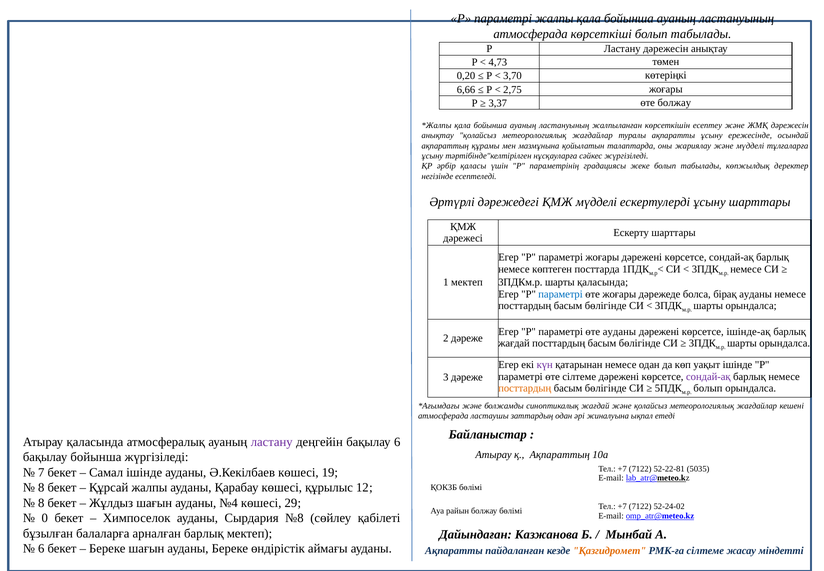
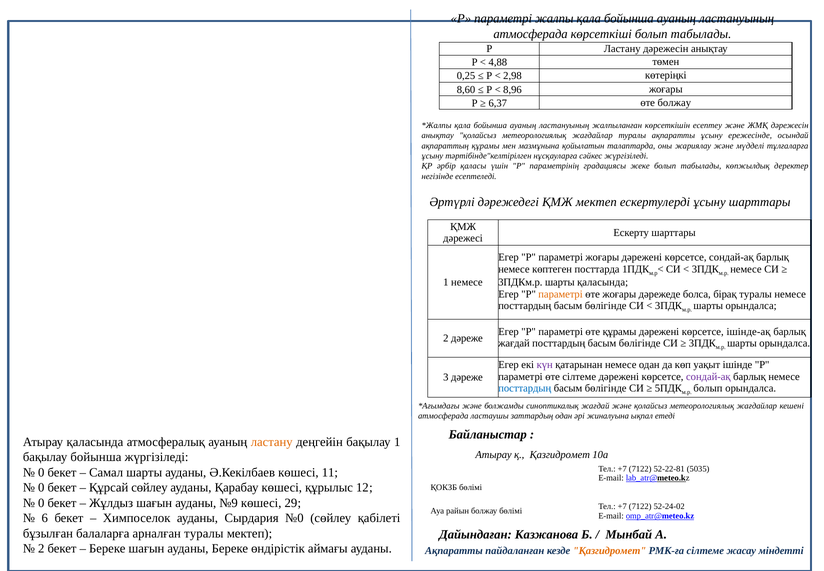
4,73: 4,73 -> 4,88 (498, 62)
0,20: 0,20 -> 0,25 (466, 76)
3,70: 3,70 -> 2,98 (512, 76)
6,66: 6,66 -> 8,60 (466, 89)
2,75: 2,75 -> 8,96 (512, 89)
3,37: 3,37 -> 6,37 (498, 103)
ҚМЖ мүдделі: мүдделі -> мектеп (596, 202)
1 мектеп: мектеп -> немесе (467, 282)
параметрі colour: blue -> orange (561, 294)
бірақ ауданы: ауданы -> туралы (756, 294)
өте ауданы: ауданы -> құрамы (620, 331)
посттардың colour: orange -> blue (525, 388)
ластану colour: purple -> orange (272, 442)
бақылау 6: 6 -> 1 (397, 442)
қ Ақпараттың: Ақпараттың -> Қазгидромет (560, 454)
7: 7 -> 0 (41, 472)
Самал ішінде: ішінде -> шарты (144, 472)
19: 19 -> 11 (330, 472)
8: 8 -> 0 (41, 487)
Құрсай жалпы: жалпы -> сөйлеу (149, 487)
8: 8 -> 0 (41, 502)
№4: №4 -> №9 (229, 502)
0: 0 -> 6 (45, 518)
№8: №8 -> №0 (294, 518)
арналған барлық: барлық -> туралы (204, 533)
6: 6 -> 2 (41, 548)
